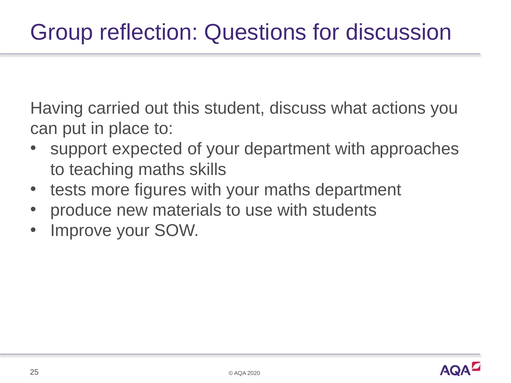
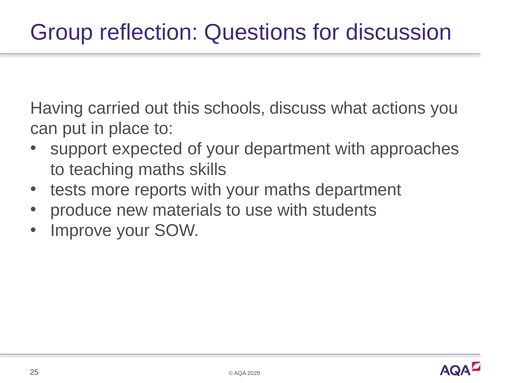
student: student -> schools (235, 108)
figures: figures -> reports (161, 190)
